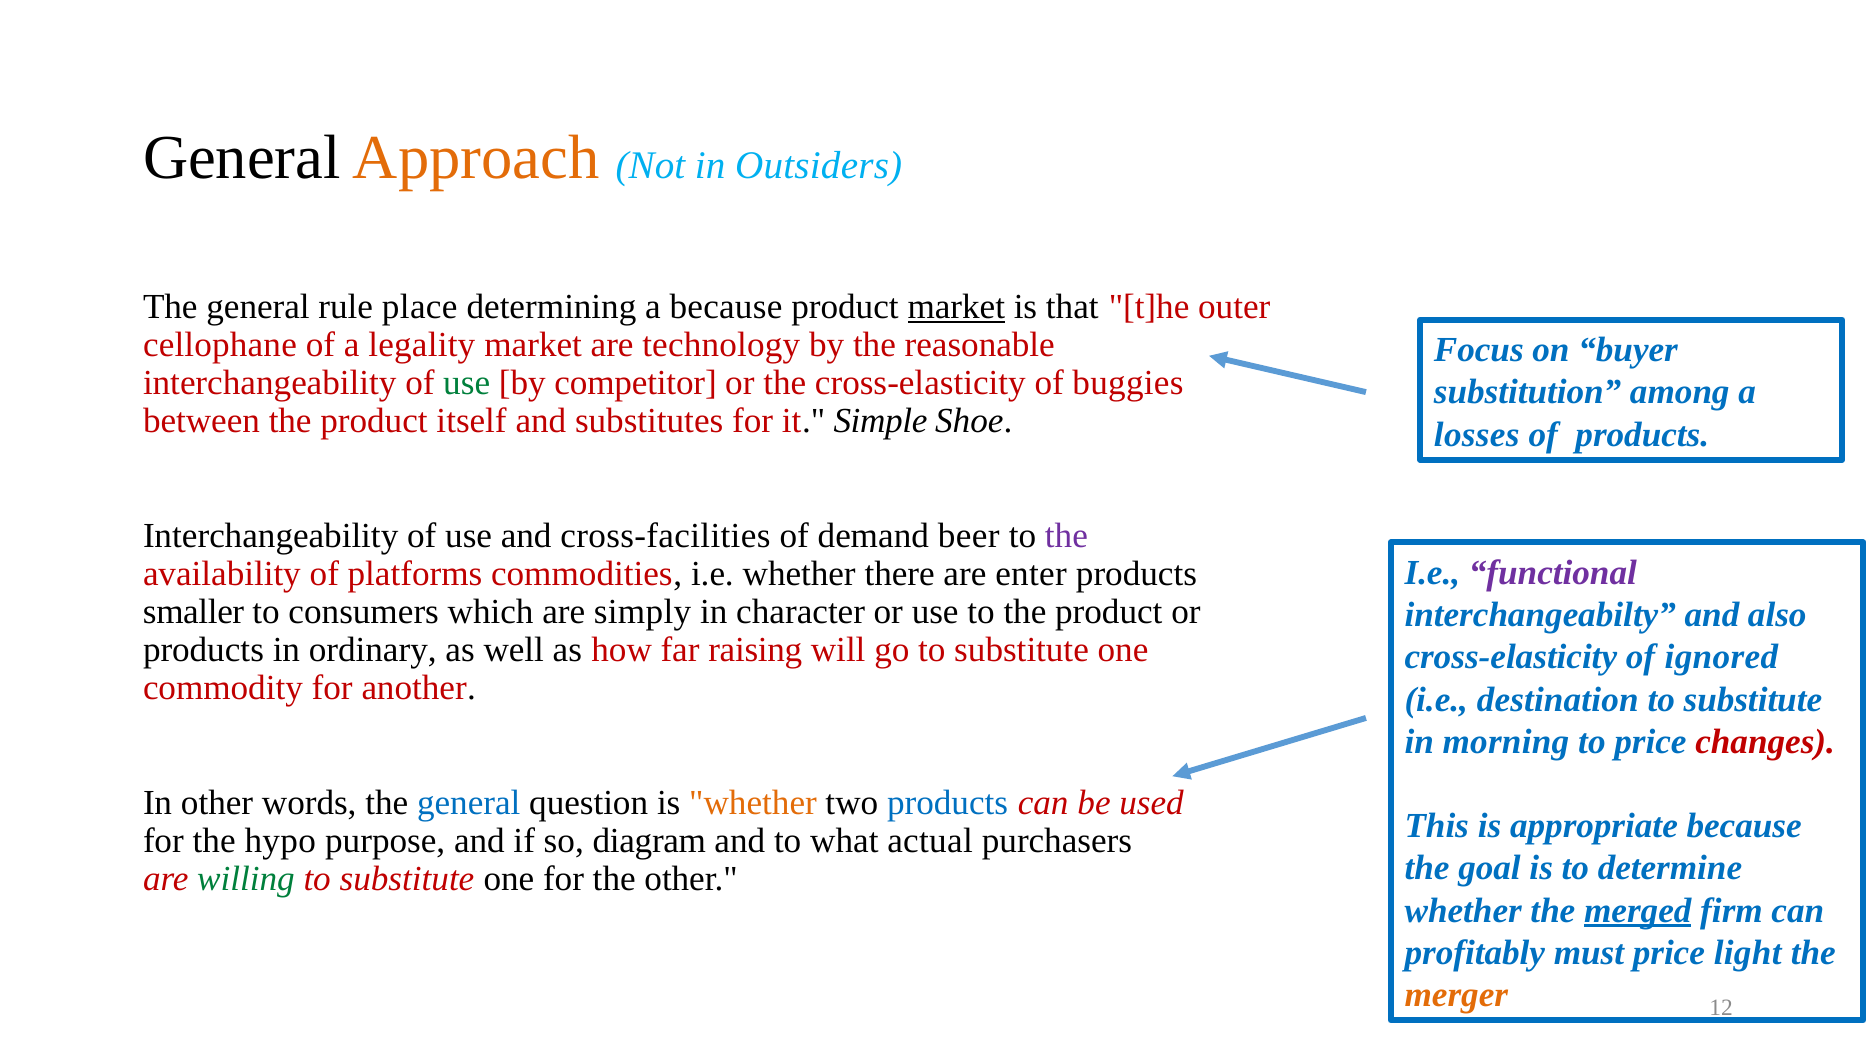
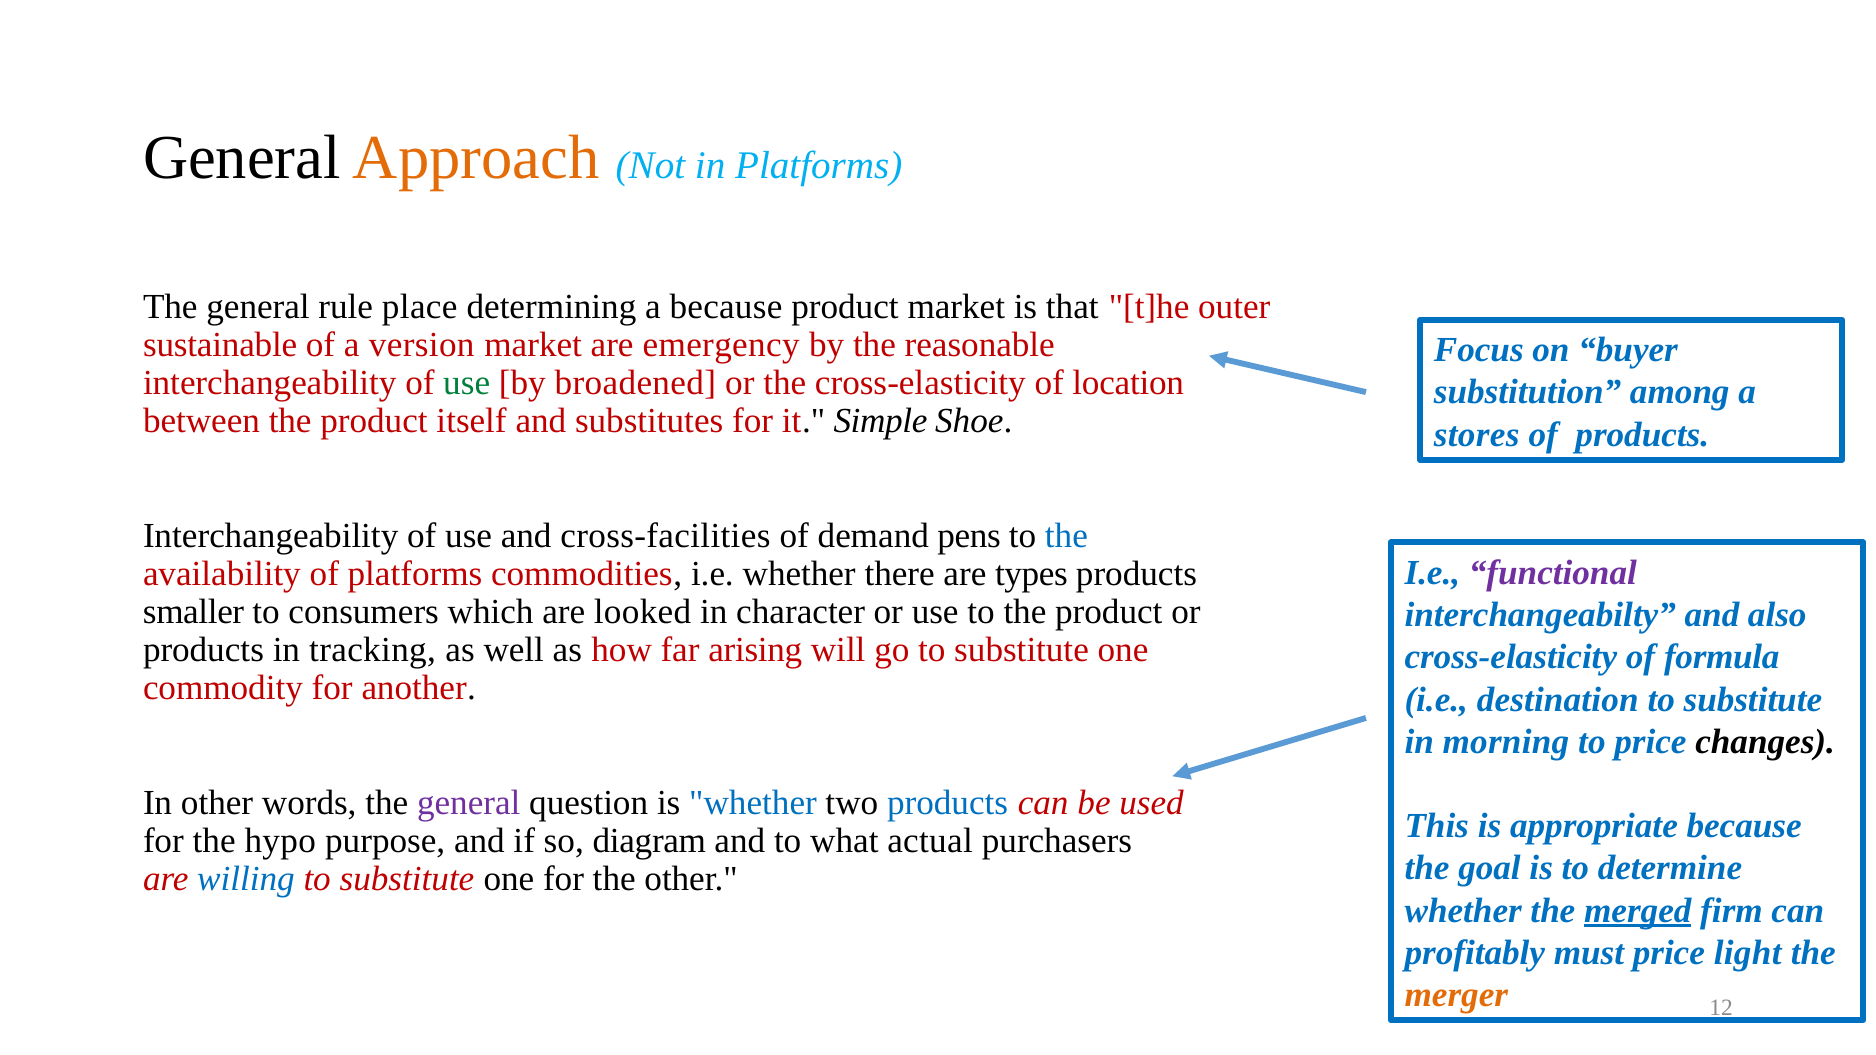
in Outsiders: Outsiders -> Platforms (819, 165)
market underline: present -> none (956, 307)
cellophane: cellophane -> sustainable (220, 345)
legality: legality -> version (422, 345)
technology: technology -> emergency (721, 345)
competitor: competitor -> broadened (635, 383)
buggies: buggies -> location (1128, 383)
losses: losses -> stores (1477, 435)
beer: beer -> pens (969, 536)
the colour: purple -> blue (1066, 536)
enter: enter -> types (1031, 574)
simply: simply -> looked (643, 612)
ordinary: ordinary -> tracking (373, 650)
raising: raising -> arising (755, 650)
ignored: ignored -> formula (1722, 657)
changes colour: red -> black (1765, 742)
general colour: blue -> purple (469, 803)
whether colour: orange -> blue (753, 803)
willing colour: green -> blue (246, 879)
